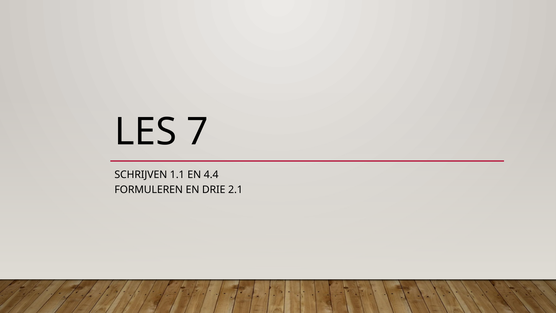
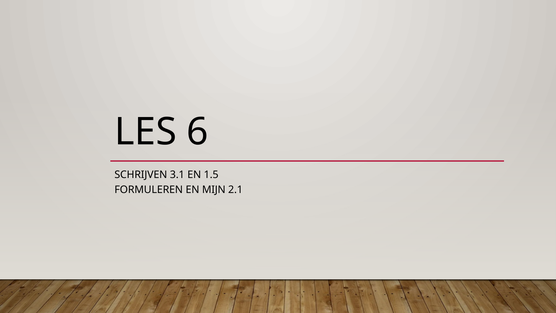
7: 7 -> 6 (197, 132)
1.1: 1.1 -> 3.1 (177, 175)
4.4: 4.4 -> 1.5 (211, 175)
DRIE: DRIE -> MIJN (214, 190)
